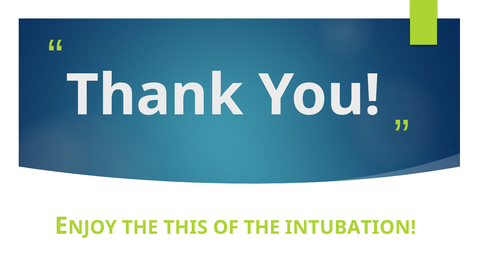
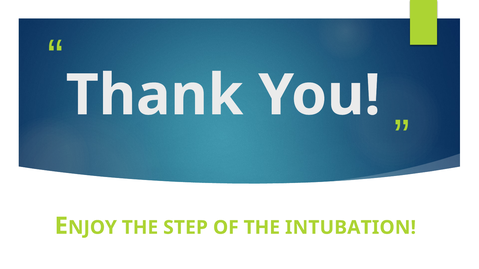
THIS: THIS -> STEP (186, 228)
